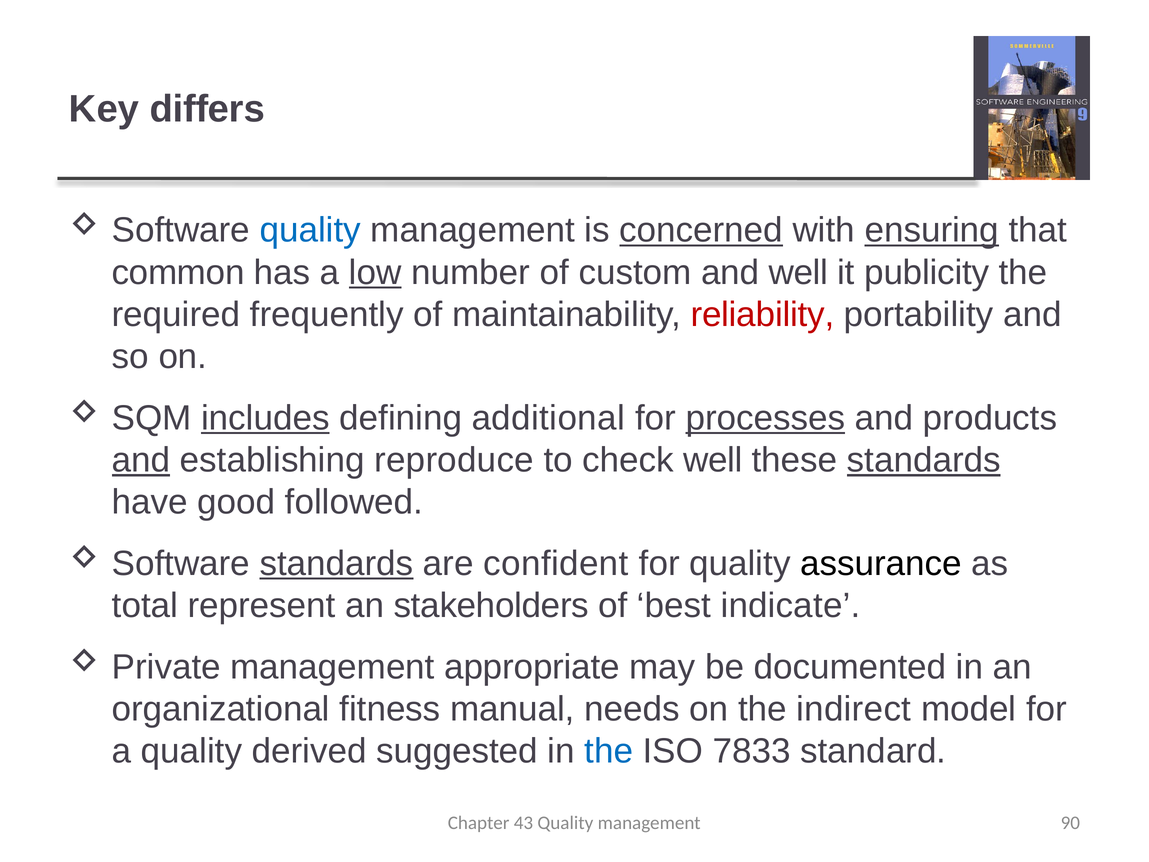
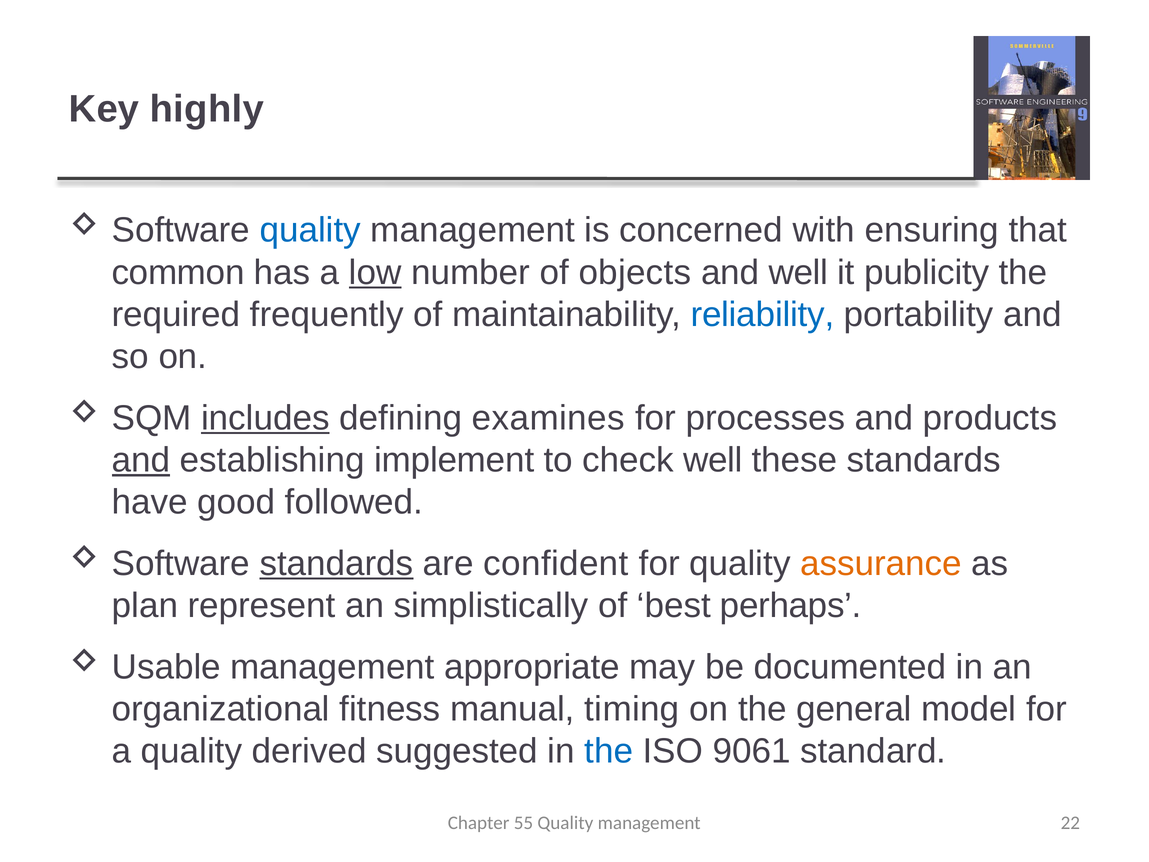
differs: differs -> highly (207, 109)
concerned underline: present -> none (701, 230)
ensuring underline: present -> none (932, 230)
custom: custom -> objects (635, 272)
reliability colour: red -> blue (762, 314)
additional: additional -> examines (548, 418)
processes underline: present -> none (765, 418)
reproduce: reproduce -> implement (454, 460)
standards underline: present -> none (924, 460)
assurance colour: black -> orange (881, 563)
total: total -> plan (145, 606)
stakeholders: stakeholders -> simplistically (491, 606)
indicate: indicate -> perhaps (791, 606)
Private: Private -> Usable (166, 667)
needs: needs -> timing (632, 709)
indirect: indirect -> general (854, 709)
7833: 7833 -> 9061 (752, 751)
43: 43 -> 55 (523, 823)
90: 90 -> 22 (1070, 823)
